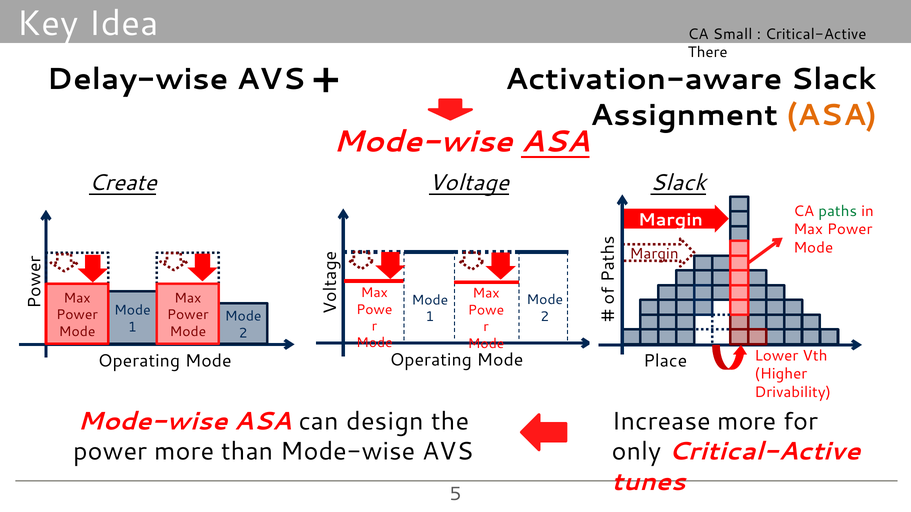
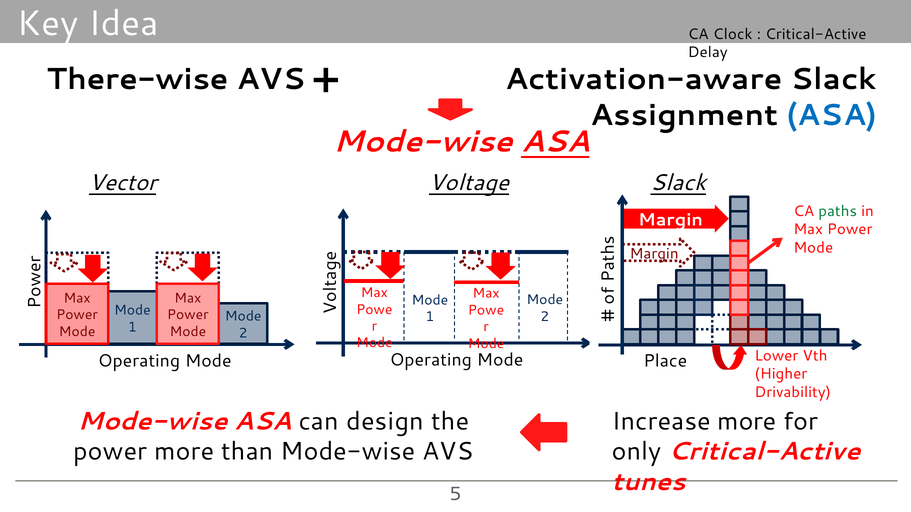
Small: Small -> Clock (733, 34)
There: There -> Delay (708, 52)
Delay-wise: Delay-wise -> There-wise (138, 79)
ASA colour: orange -> blue (832, 116)
Create: Create -> Vector (123, 183)
